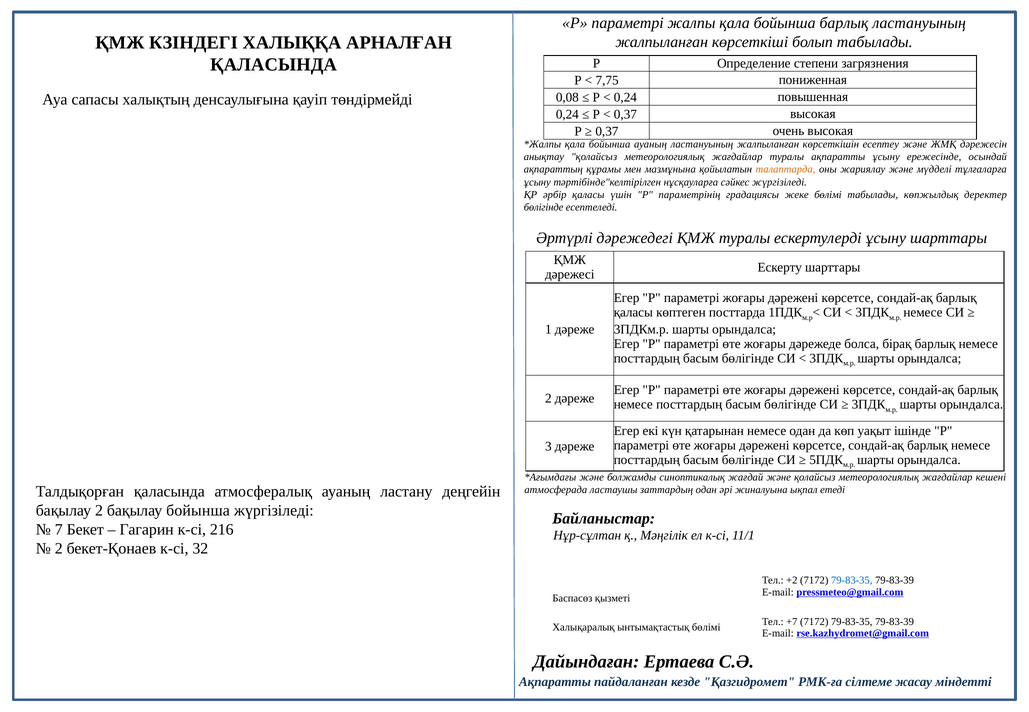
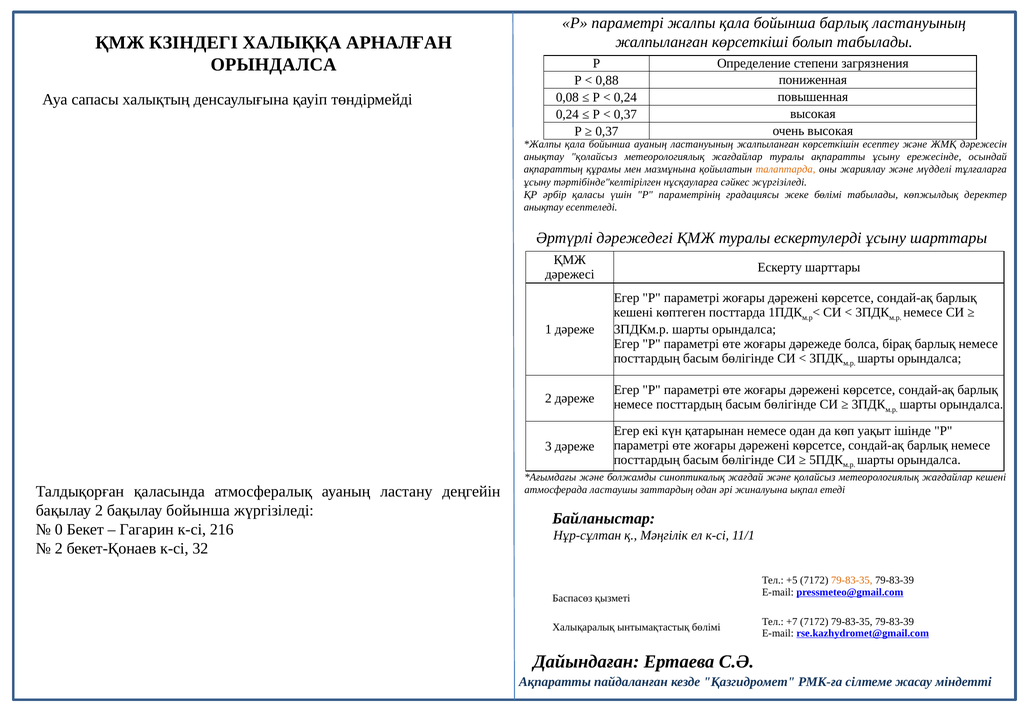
ҚАЛАСЫНДА: ҚАЛАСЫНДА -> ОРЫНДАЛСА (274, 65)
7,75: 7,75 -> 0,88 (607, 81)
бөлігінде: бөлігінде -> анықтау (544, 207)
қаласы: қаласы -> кешені (633, 313)
7: 7 -> 0 (59, 530)
+2: +2 -> +5 (792, 581)
79-83-35 colour: blue -> orange (852, 581)
